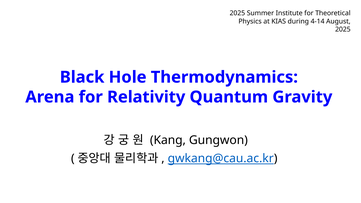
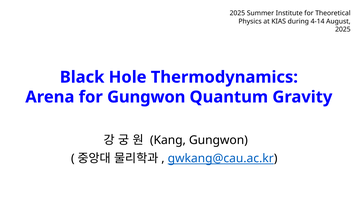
for Relativity: Relativity -> Gungwon (146, 97)
